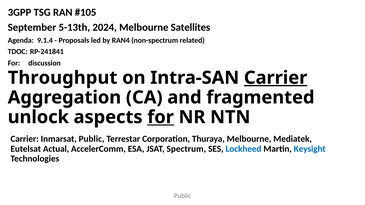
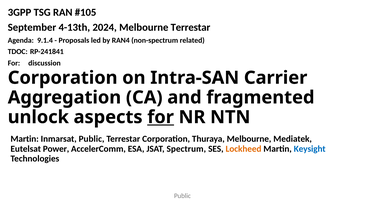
5-13th: 5-13th -> 4-13th (74, 27)
Melbourne Satellites: Satellites -> Terrestar (190, 27)
Throughput: Throughput -> Corporation (63, 78)
Carrier underline: present -> none (276, 78)
Carrier: Carrier -> Martin (25, 139)
Actual: Actual -> Power (56, 149)
Lockheed colour: blue -> orange (243, 149)
